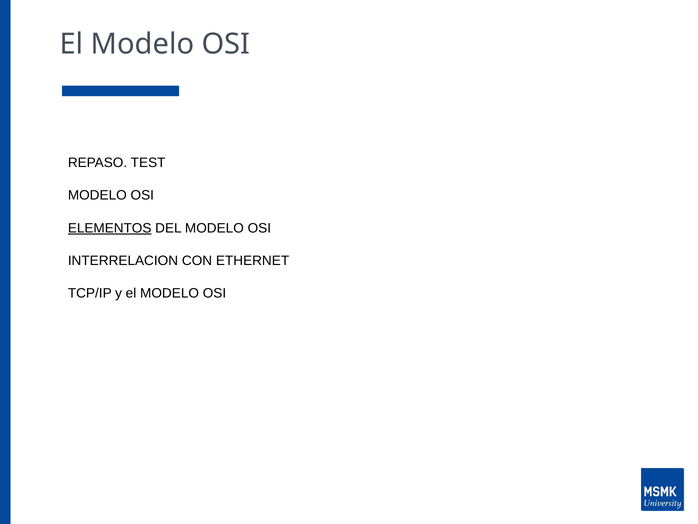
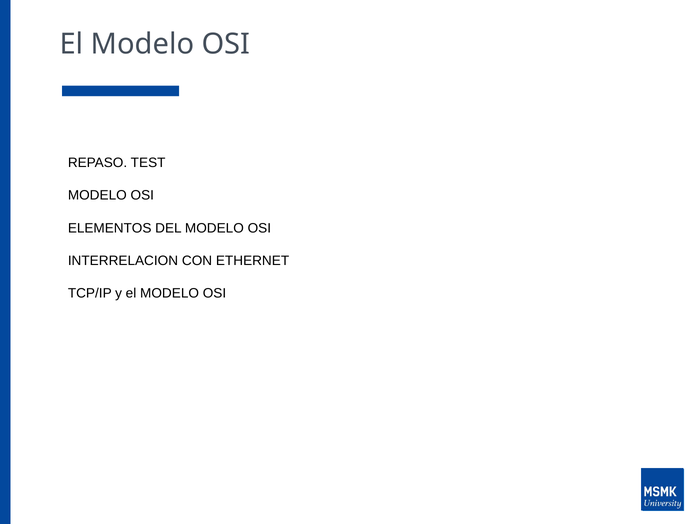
ELEMENTOS underline: present -> none (110, 228)
